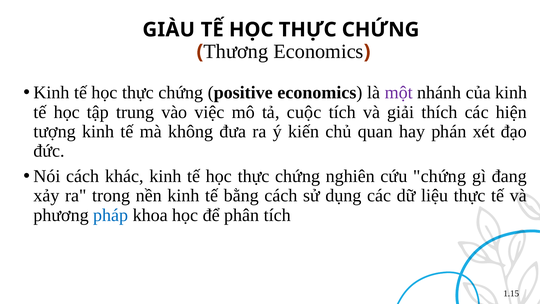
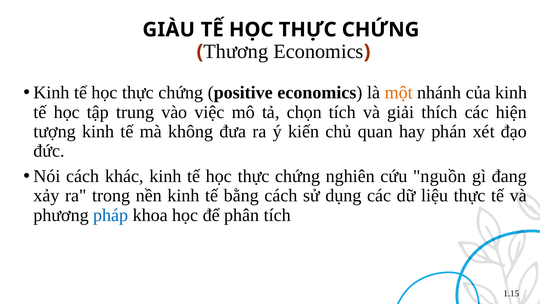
một colour: purple -> orange (399, 93)
cuộc: cuộc -> chọn (304, 112)
cứu chứng: chứng -> nguồn (440, 176)
